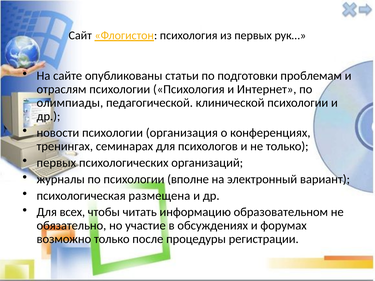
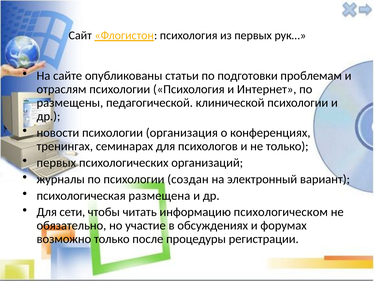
олимпиады: олимпиады -> размещены (70, 103)
вполне: вполне -> создан (188, 179)
всех: всех -> сети (72, 212)
образовательном: образовательном -> психологическом (281, 212)
